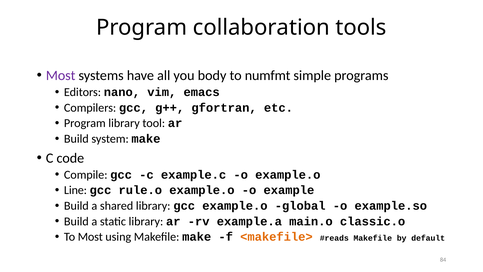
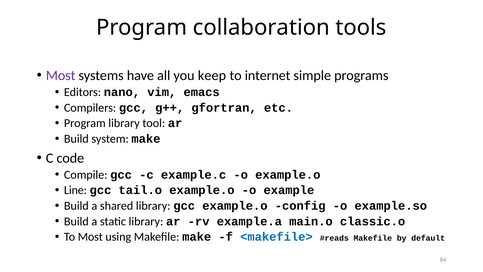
body: body -> keep (212, 75)
numfmt: numfmt -> internet (268, 75)
rule.o: rule.o -> tail.o (140, 190)
global: global -> config (300, 206)
<makefile> colour: orange -> blue (276, 237)
